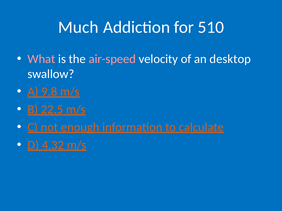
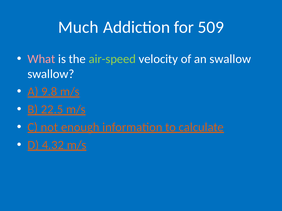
510: 510 -> 509 (211, 27)
air-speed colour: pink -> light green (112, 59)
an desktop: desktop -> swallow (230, 59)
